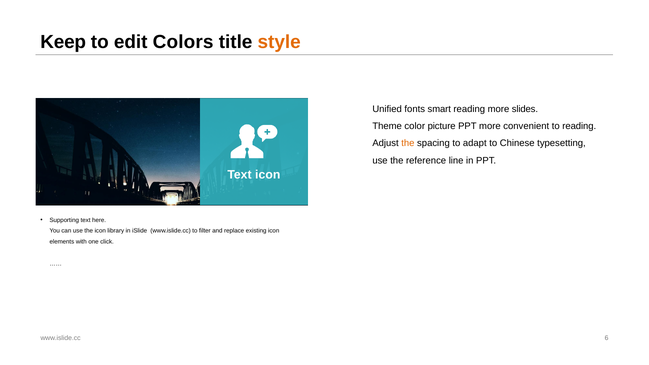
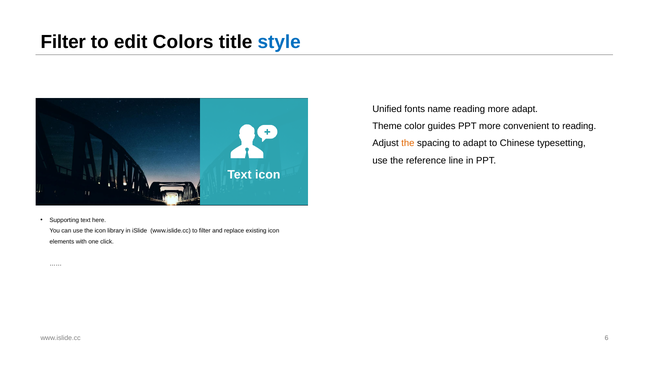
Keep: Keep -> Filter (63, 42)
style colour: orange -> blue (279, 42)
smart: smart -> name (439, 109)
more slides: slides -> adapt (525, 109)
picture: picture -> guides (442, 126)
